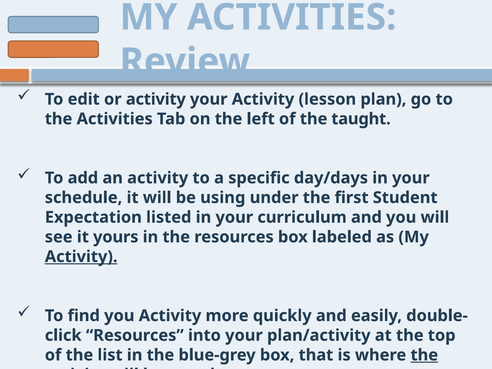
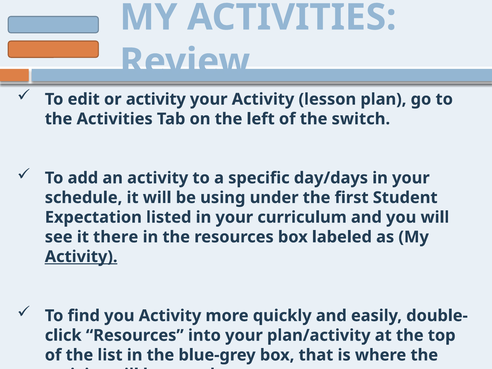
taught: taught -> switch (361, 119)
yours: yours -> there (116, 237)
the underline: present -> none (424, 355)
